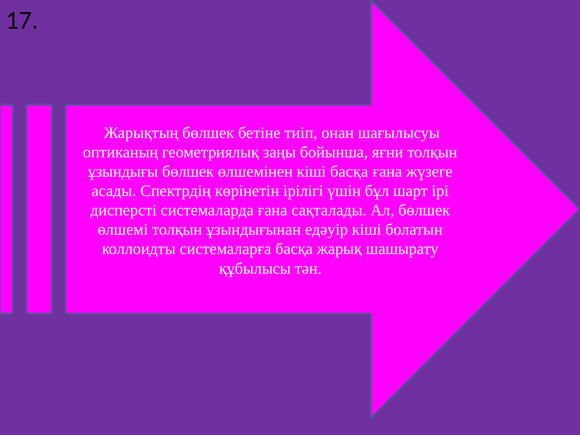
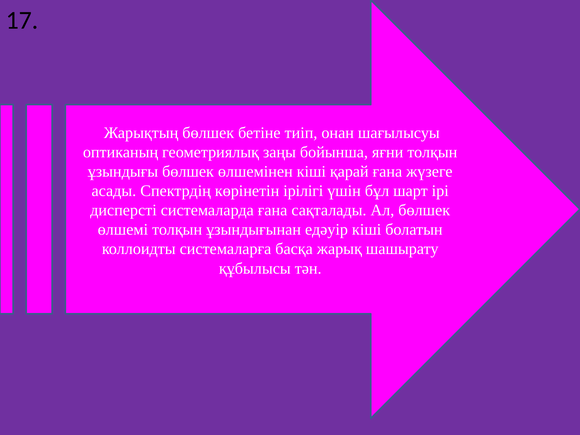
кіші басқа: басқа -> қарай (349, 172)
